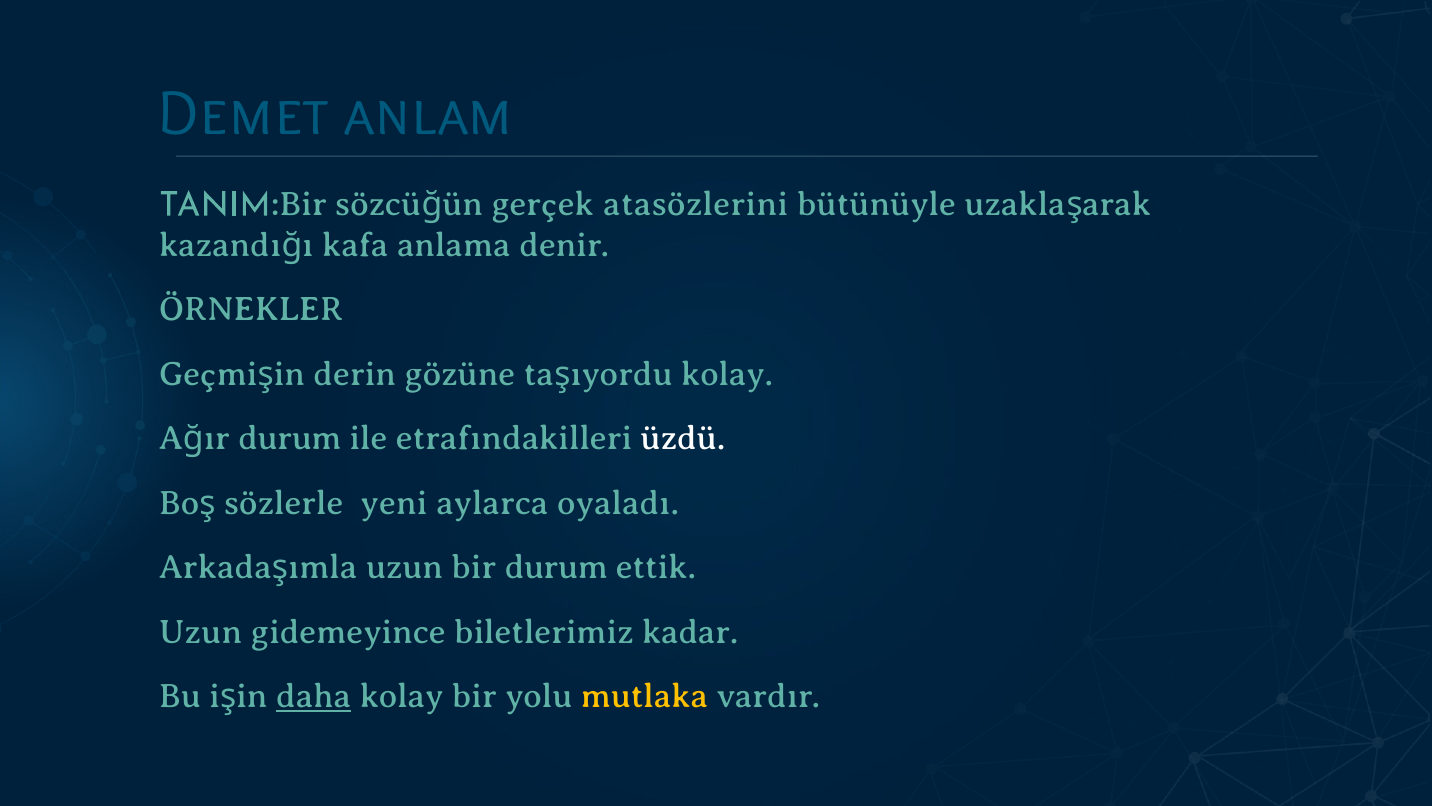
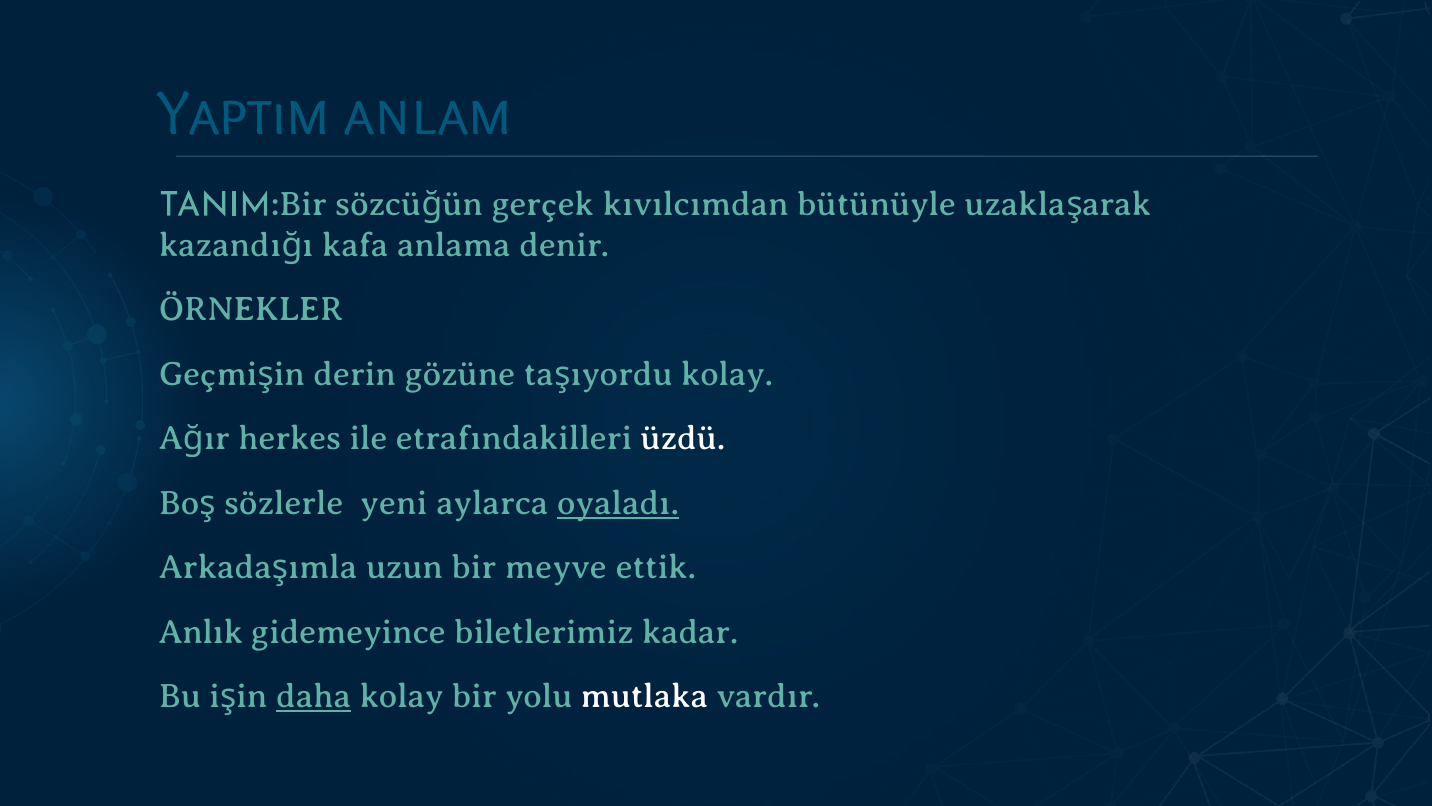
Demet: Demet -> Yaptım (245, 113)
atasözlerini: atasözlerini -> kıvılcımdan (696, 204)
durum: durum -> herkes (290, 438)
oyaladı underline: none -> present (618, 503)
bir durum: durum -> meyve (556, 567)
Uzun: Uzun -> Anlık (201, 632)
mutlaka colour: yellow -> white (645, 696)
